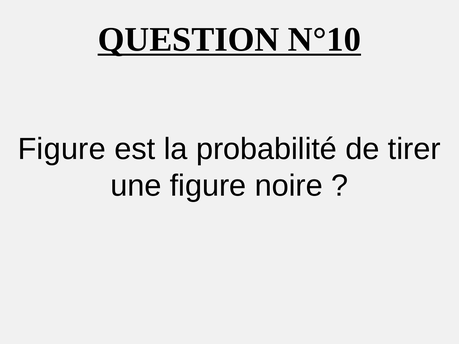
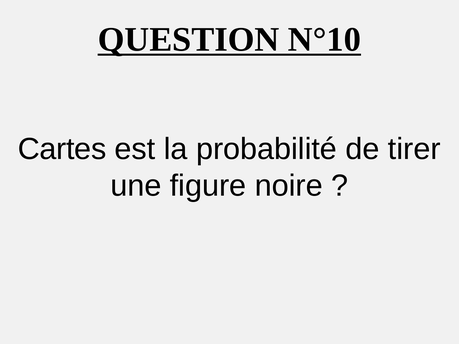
Figure: Figure -> Cartes (62, 149)
